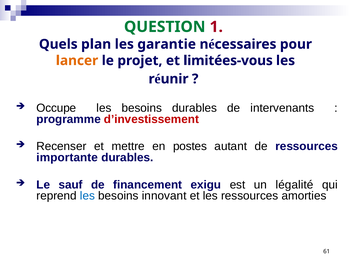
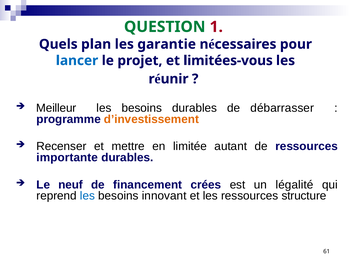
lancer colour: orange -> blue (77, 61)
Occupe: Occupe -> Meilleur (56, 108)
intervenants: intervenants -> débarrasser (282, 108)
d’investissement colour: red -> orange (151, 119)
postes: postes -> limitée (190, 146)
sauf: sauf -> neuf (71, 185)
exigu: exigu -> crées (206, 185)
amorties: amorties -> structure (304, 196)
